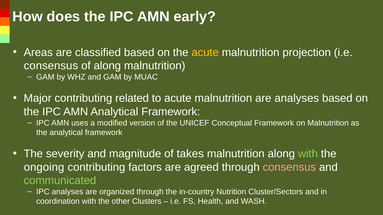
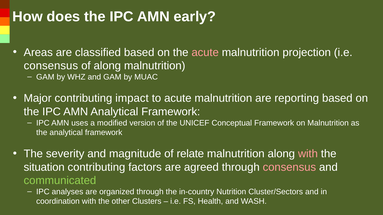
acute colour: yellow -> pink (205, 53)
related: related -> impact (132, 98)
are analyses: analyses -> reporting (297, 98)
takes: takes -> relate (190, 154)
with colour: light green -> pink (308, 154)
ongoing: ongoing -> situation (44, 167)
